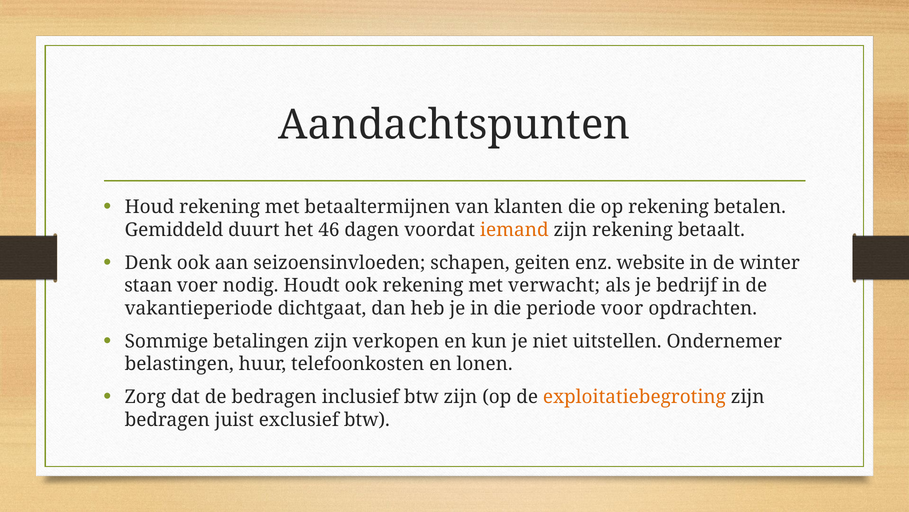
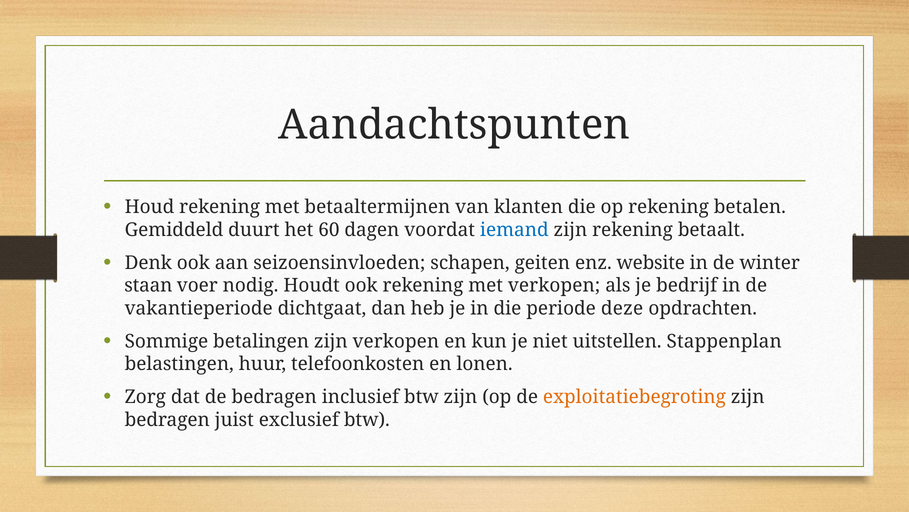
46: 46 -> 60 (329, 229)
iemand colour: orange -> blue (514, 229)
met verwacht: verwacht -> verkopen (554, 285)
voor: voor -> deze (622, 308)
Ondernemer: Ondernemer -> Stappenplan (724, 341)
